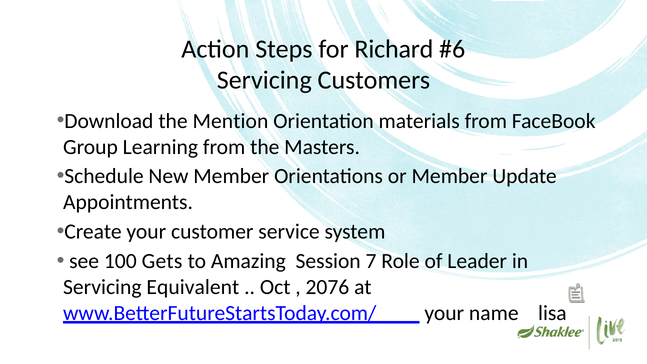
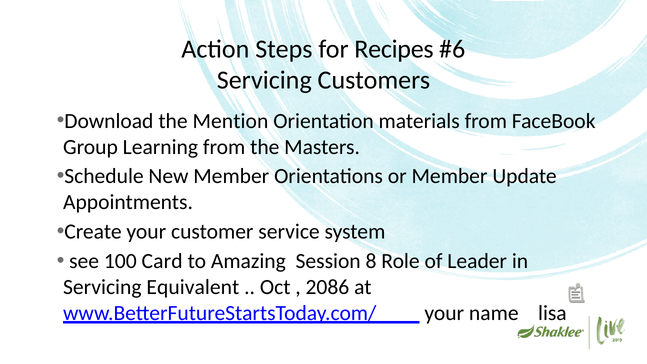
Richard: Richard -> Recipes (394, 49)
Gets: Gets -> Card (162, 261)
7: 7 -> 8 (371, 261)
2076: 2076 -> 2086 (327, 287)
